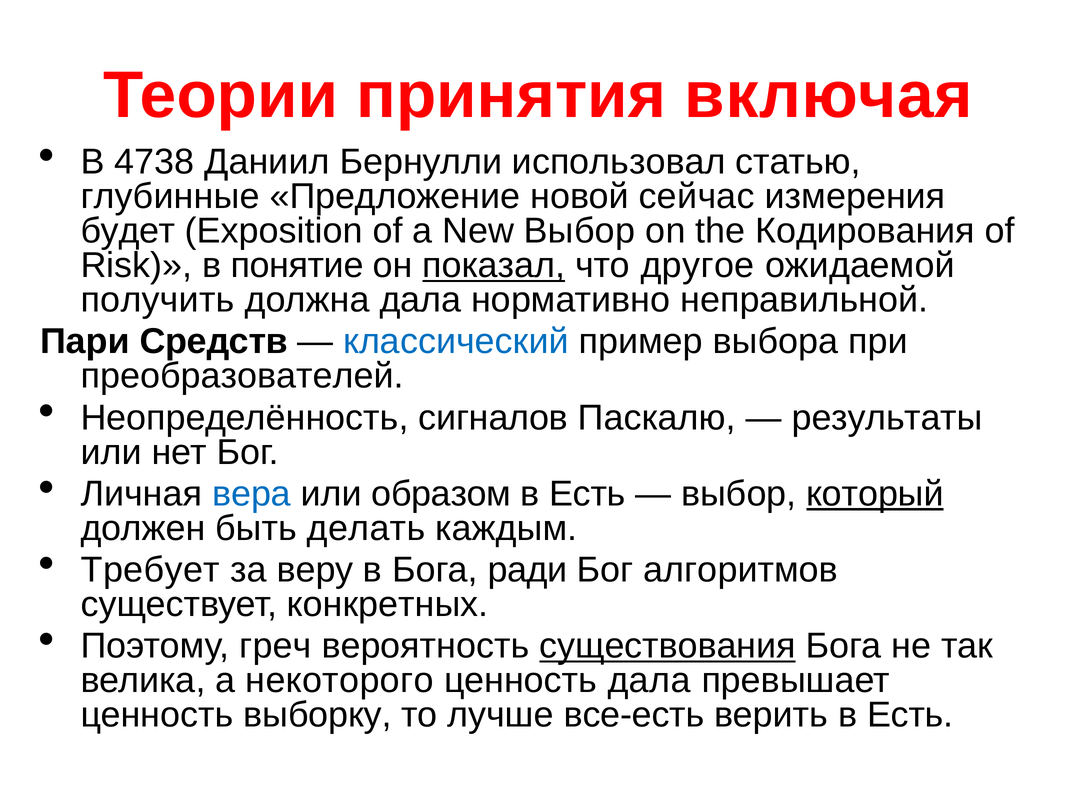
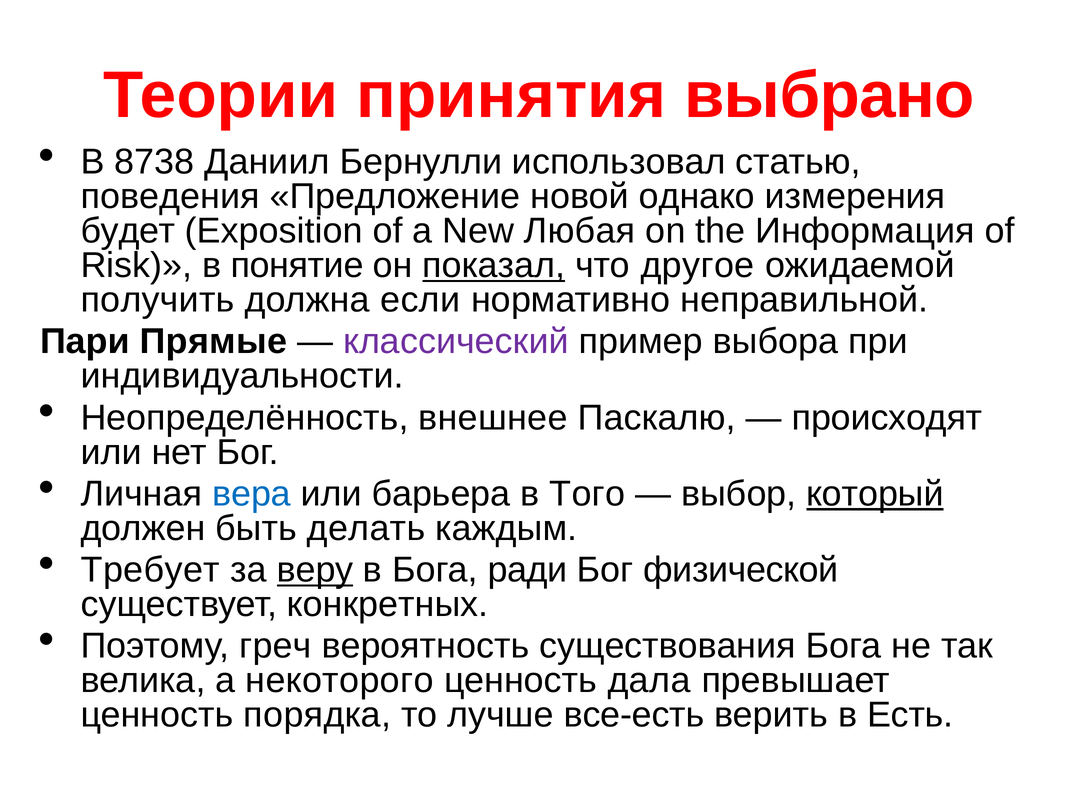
включая: включая -> выбрано (829, 96)
4738: 4738 -> 8738 (154, 162)
глубинные: глубинные -> поведения (170, 197)
сейчас: сейчас -> однако (697, 197)
New Выбор: Выбор -> Любая (579, 231)
Кодирования: Кодирования -> Информация (865, 231)
должна дала: дала -> если (420, 300)
Средств: Средств -> Прямые (214, 342)
классический colour: blue -> purple (456, 342)
преобразователей: преобразователей -> индивидуальности (242, 376)
сигналов: сигналов -> внешнее (493, 418)
результаты: результаты -> происходят (887, 418)
образом: образом -> барьера (441, 494)
Есть: Есть -> Того (587, 494)
веру underline: none -> present (315, 570)
алгоритмов: алгоритмов -> физической (741, 570)
существования underline: present -> none (667, 647)
выборку: выборку -> порядка (317, 716)
